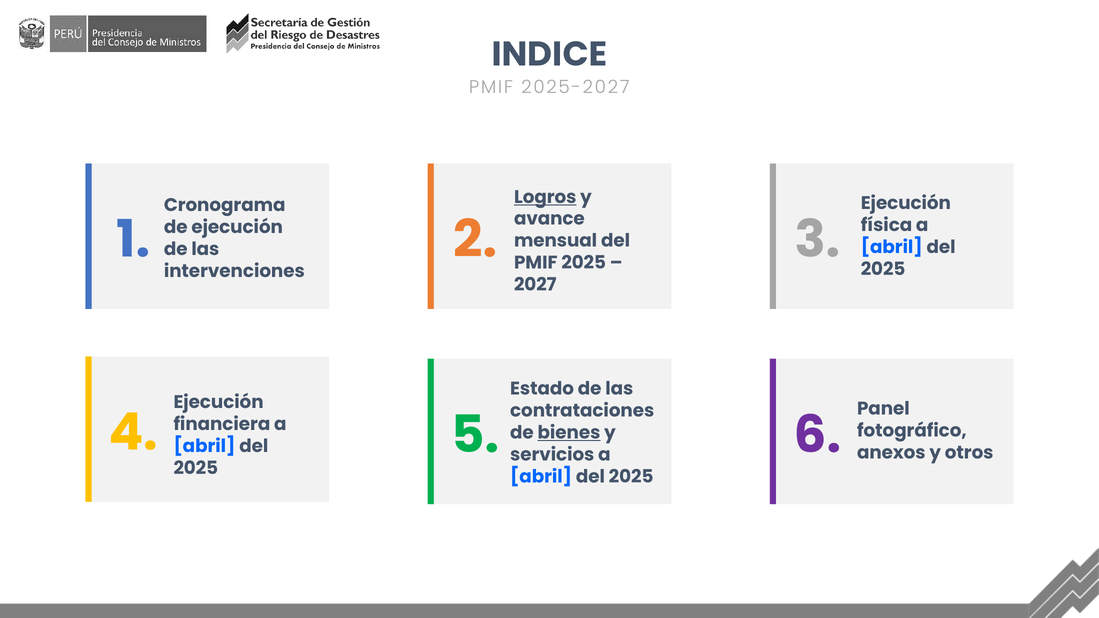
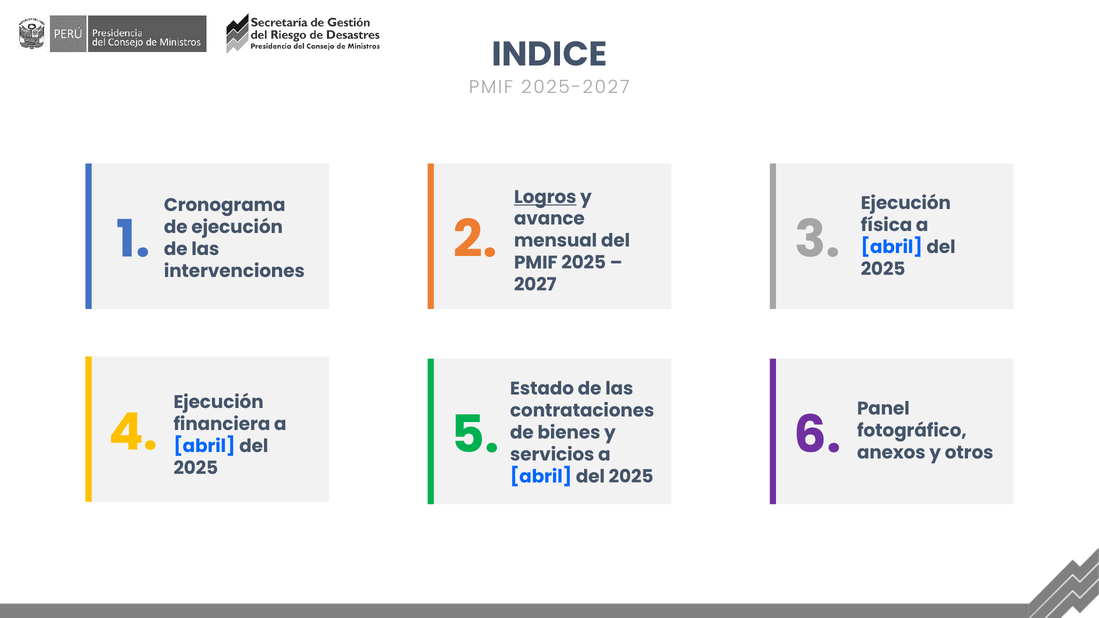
bienes underline: present -> none (569, 433)
